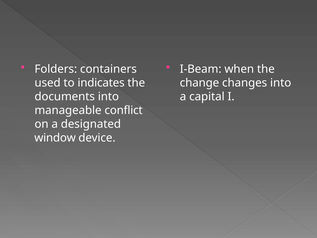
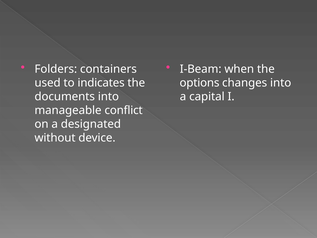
change: change -> options (200, 83)
window: window -> without (55, 138)
